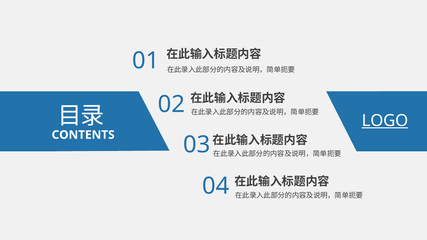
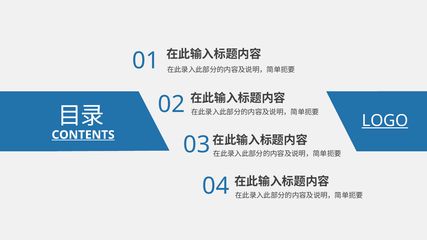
CONTENTS underline: none -> present (83, 135)
